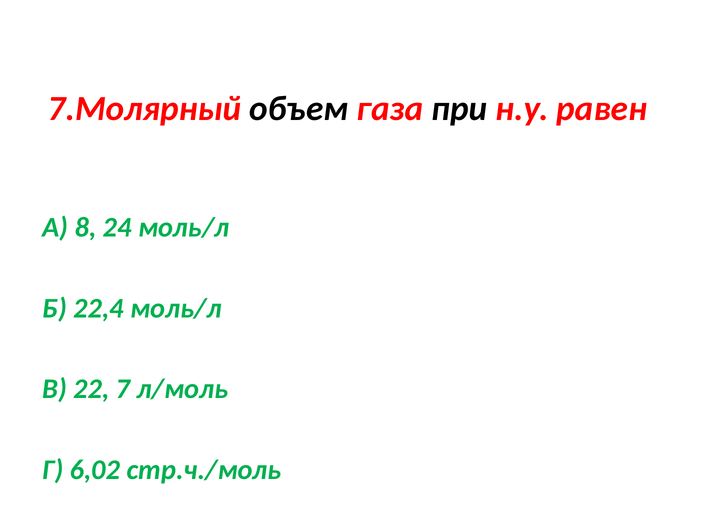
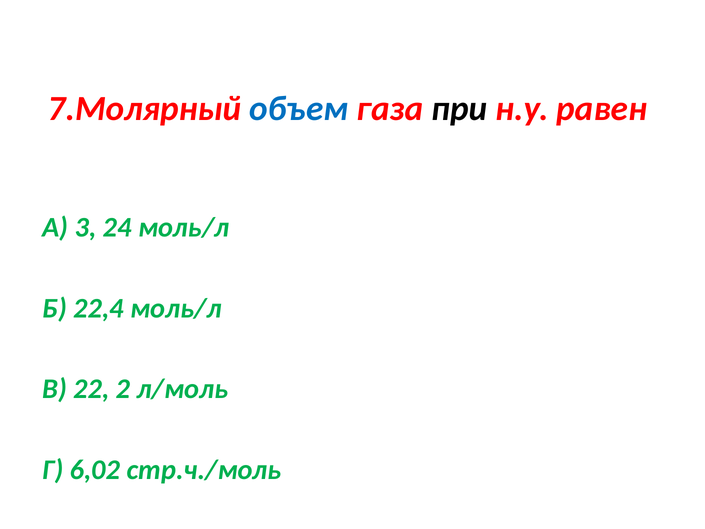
объем colour: black -> blue (299, 109)
8: 8 -> 3 (86, 227)
7: 7 -> 2 (123, 389)
